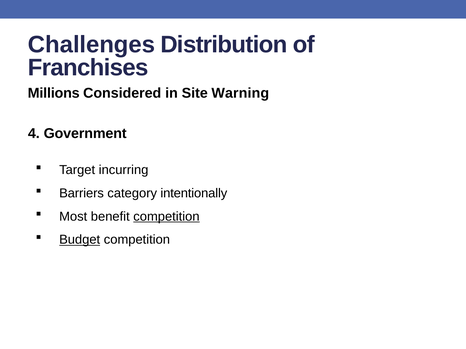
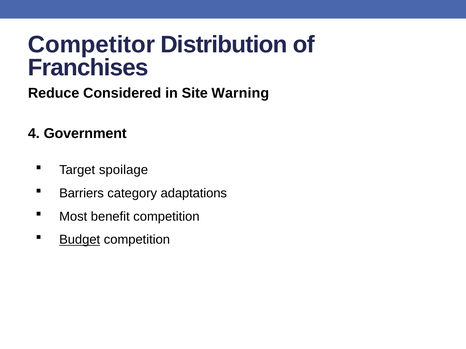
Challenges: Challenges -> Competitor (92, 45)
Millions: Millions -> Reduce (54, 93)
incurring: incurring -> spoilage (124, 170)
intentionally: intentionally -> adaptations (194, 193)
competition underline: present -> none (166, 217)
